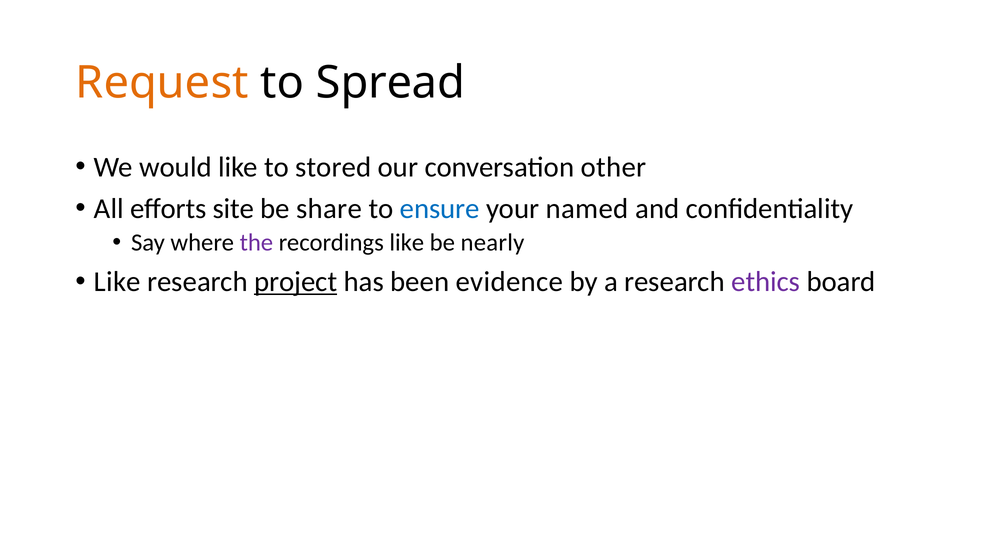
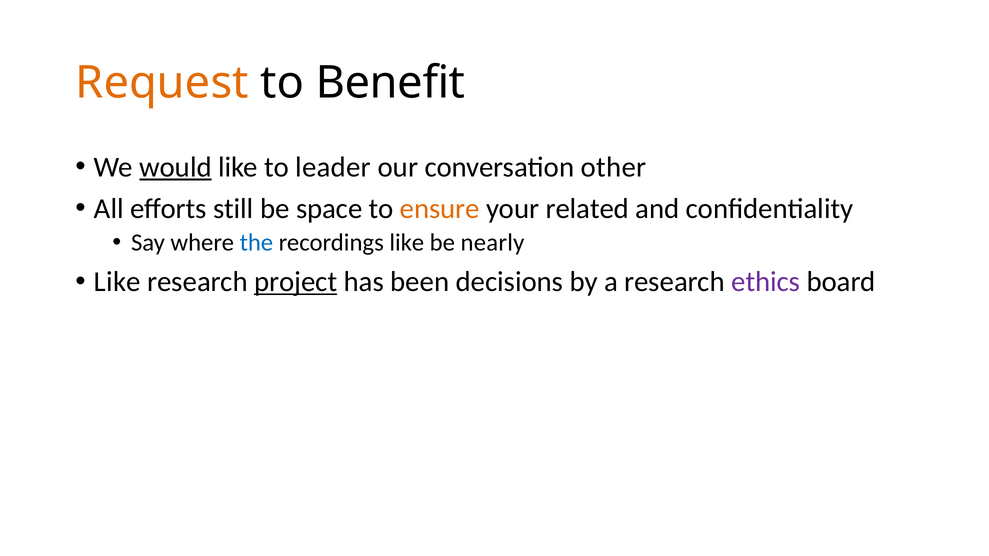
Spread: Spread -> Benefit (391, 83)
would underline: none -> present (176, 167)
stored: stored -> leader (333, 167)
site: site -> still (233, 209)
share: share -> space (329, 209)
ensure colour: blue -> orange (440, 209)
named: named -> related (587, 209)
the colour: purple -> blue (256, 243)
evidence: evidence -> decisions (509, 282)
